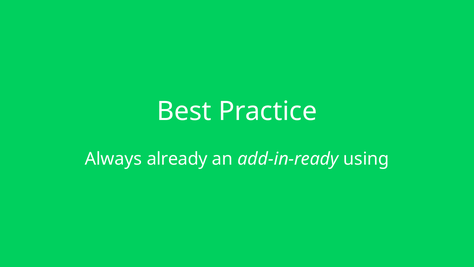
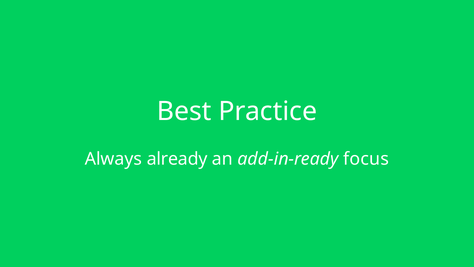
using: using -> focus (366, 159)
